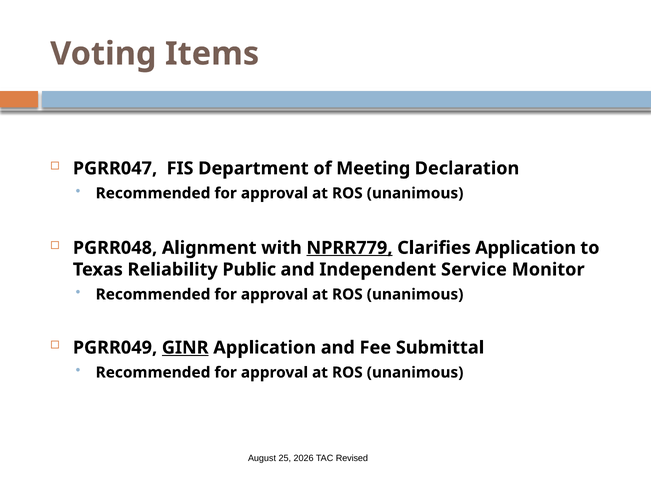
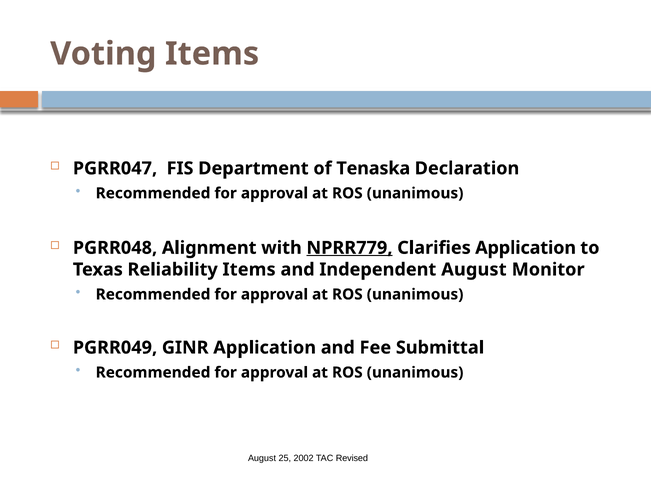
Meeting: Meeting -> Tenaska (373, 168)
Reliability Public: Public -> Items (249, 270)
Independent Service: Service -> August (474, 270)
GINR underline: present -> none (185, 348)
2026: 2026 -> 2002 (304, 458)
